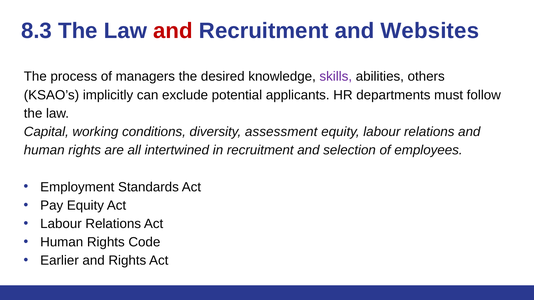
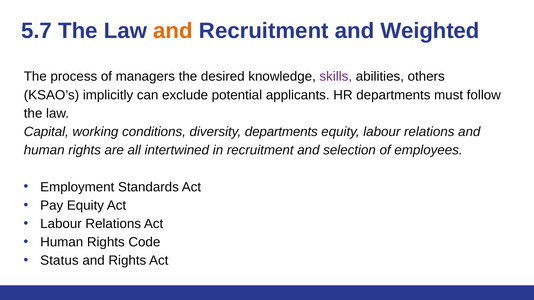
8.3: 8.3 -> 5.7 (37, 31)
and colour: red -> orange (173, 31)
Websites: Websites -> Weighted (430, 31)
diversity assessment: assessment -> departments (281, 132)
Earlier: Earlier -> Status (59, 261)
